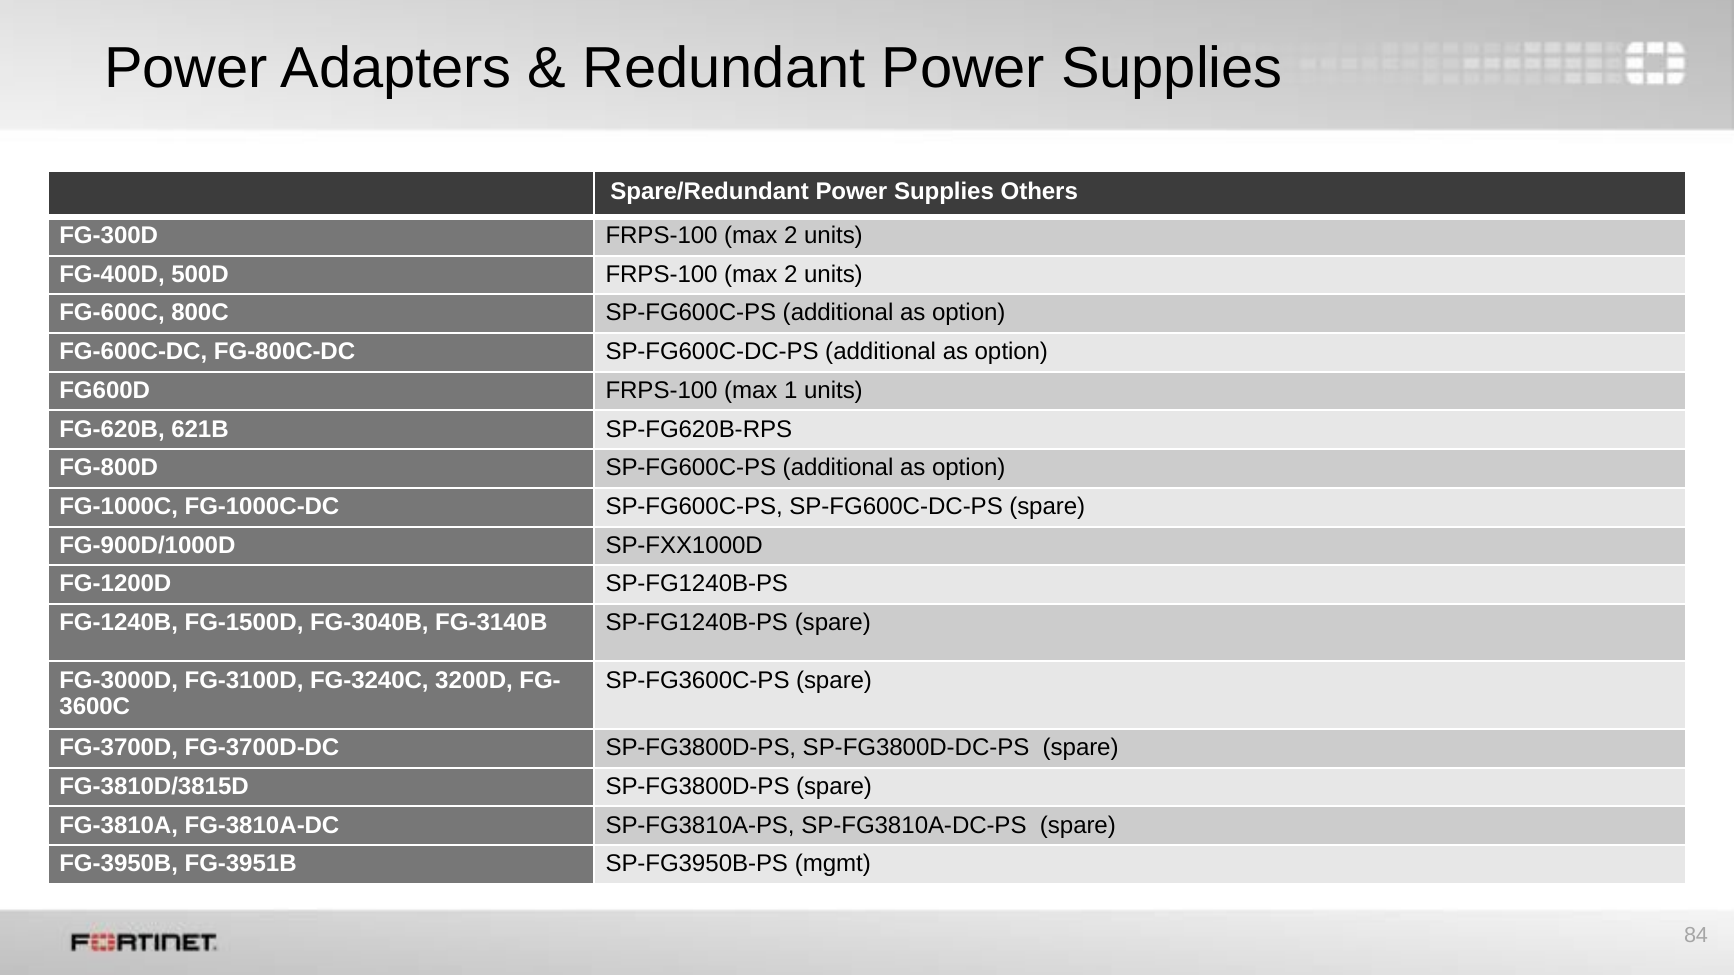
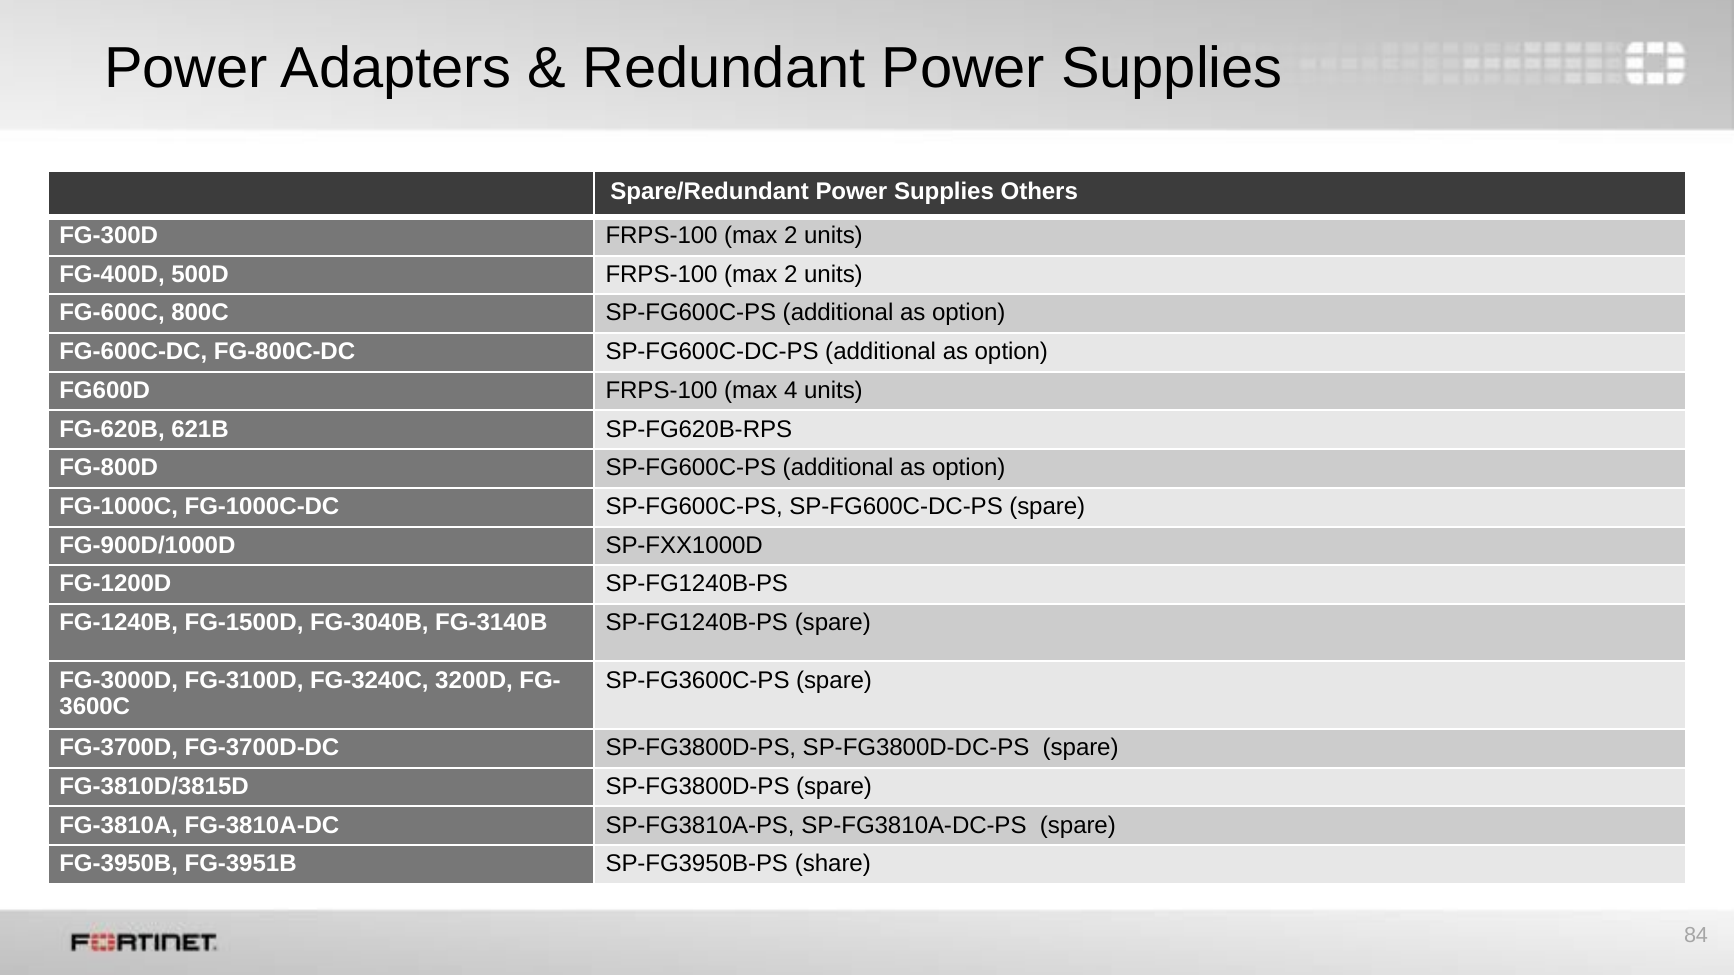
1: 1 -> 4 (791, 391)
mgmt: mgmt -> share (833, 864)
